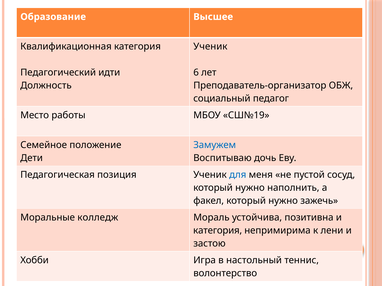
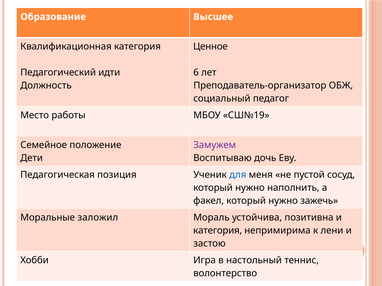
Ученик: Ученик -> Ценное (210, 47)
Замужем colour: blue -> purple (215, 145)
колледж: колледж -> заложил (98, 218)
